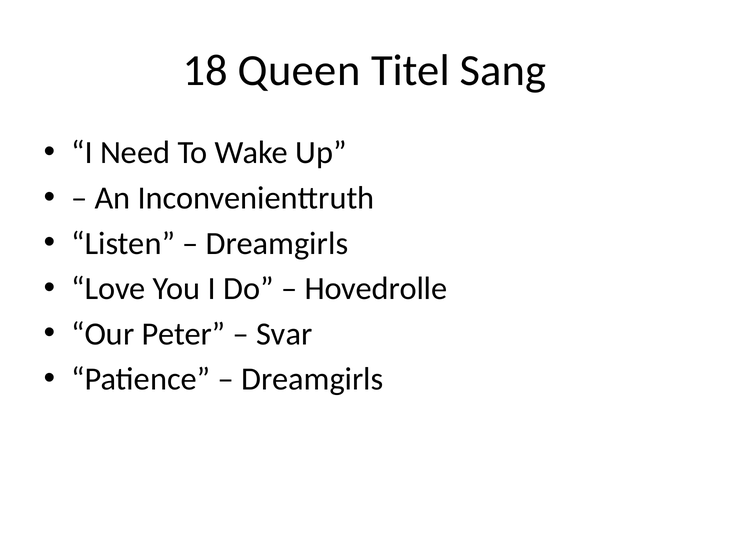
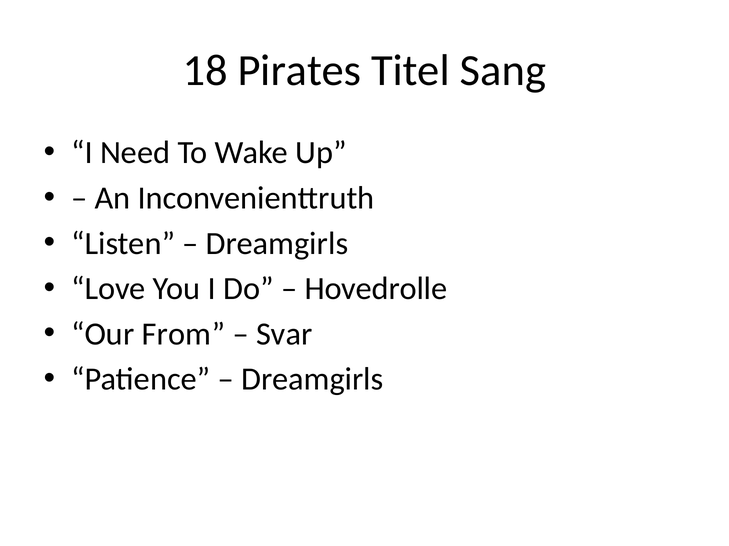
Queen: Queen -> Pirates (299, 71)
Peter: Peter -> From (183, 334)
